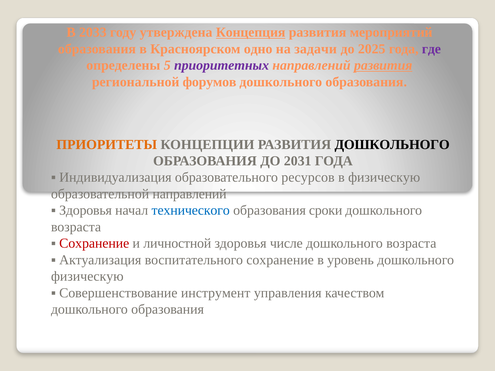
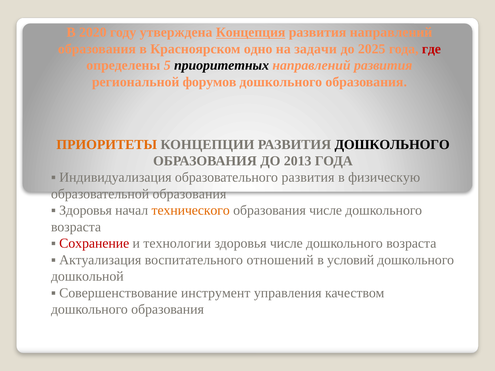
2033: 2033 -> 2020 (93, 32)
развития мероприятий: мероприятий -> направлений (391, 32)
где colour: purple -> red (431, 49)
приоритетных colour: purple -> black (222, 65)
развития underline: present -> none (383, 65)
2031: 2031 -> 2013 (298, 161)
образовательного ресурсов: ресурсов -> развития (308, 178)
образовательной направлений: направлений -> образования (189, 194)
технического colour: blue -> orange (191, 211)
образования сроки: сроки -> числе (326, 211)
личностной: личностной -> технологии (177, 244)
воспитательного сохранение: сохранение -> отношений (280, 260)
уровень: уровень -> условий (351, 260)
физическую: физическую -> дошкольной (87, 277)
